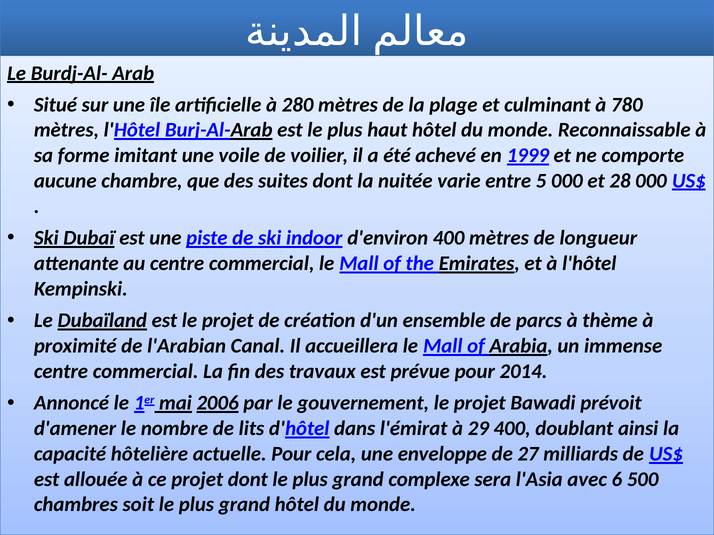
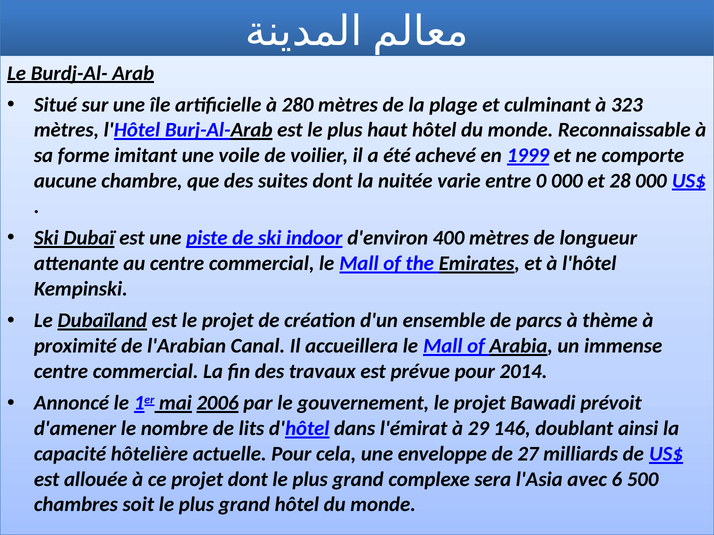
780: 780 -> 323 (627, 105)
5: 5 -> 0 (541, 181)
29 400: 400 -> 146 (512, 429)
